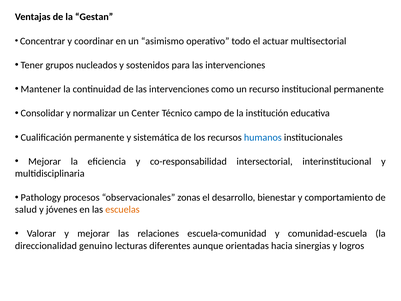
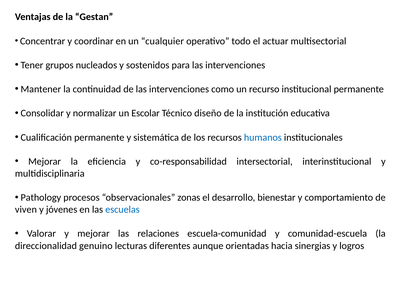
asimismo: asimismo -> cualquier (162, 41)
Center: Center -> Escolar (146, 113)
campo: campo -> diseño (208, 113)
salud: salud -> viven (26, 209)
escuelas colour: orange -> blue (122, 209)
